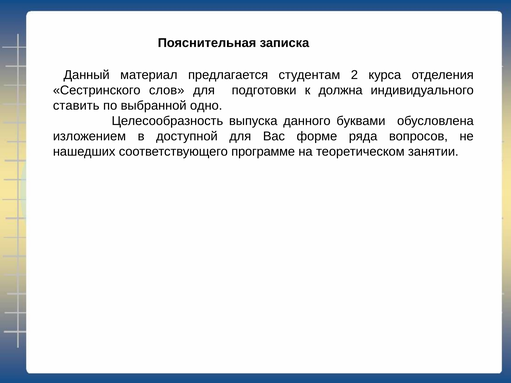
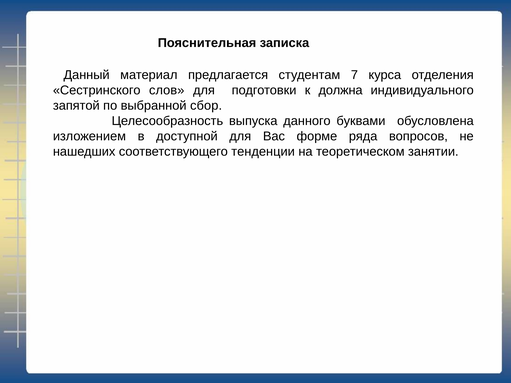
2: 2 -> 7 (354, 75)
ставить: ставить -> запятой (76, 106)
одно: одно -> сбор (206, 106)
программе: программе -> тенденции (263, 152)
